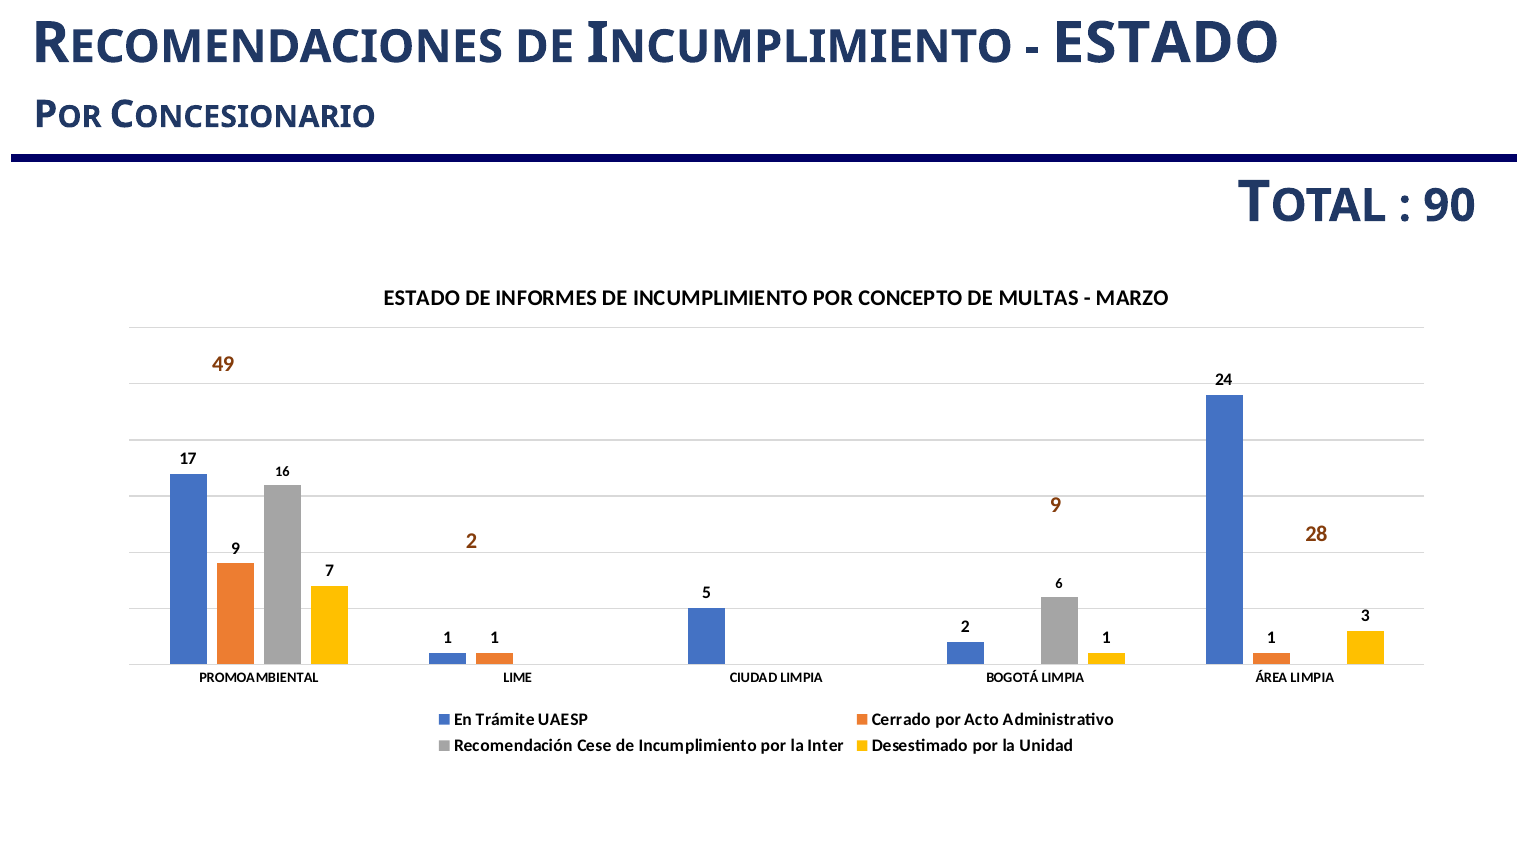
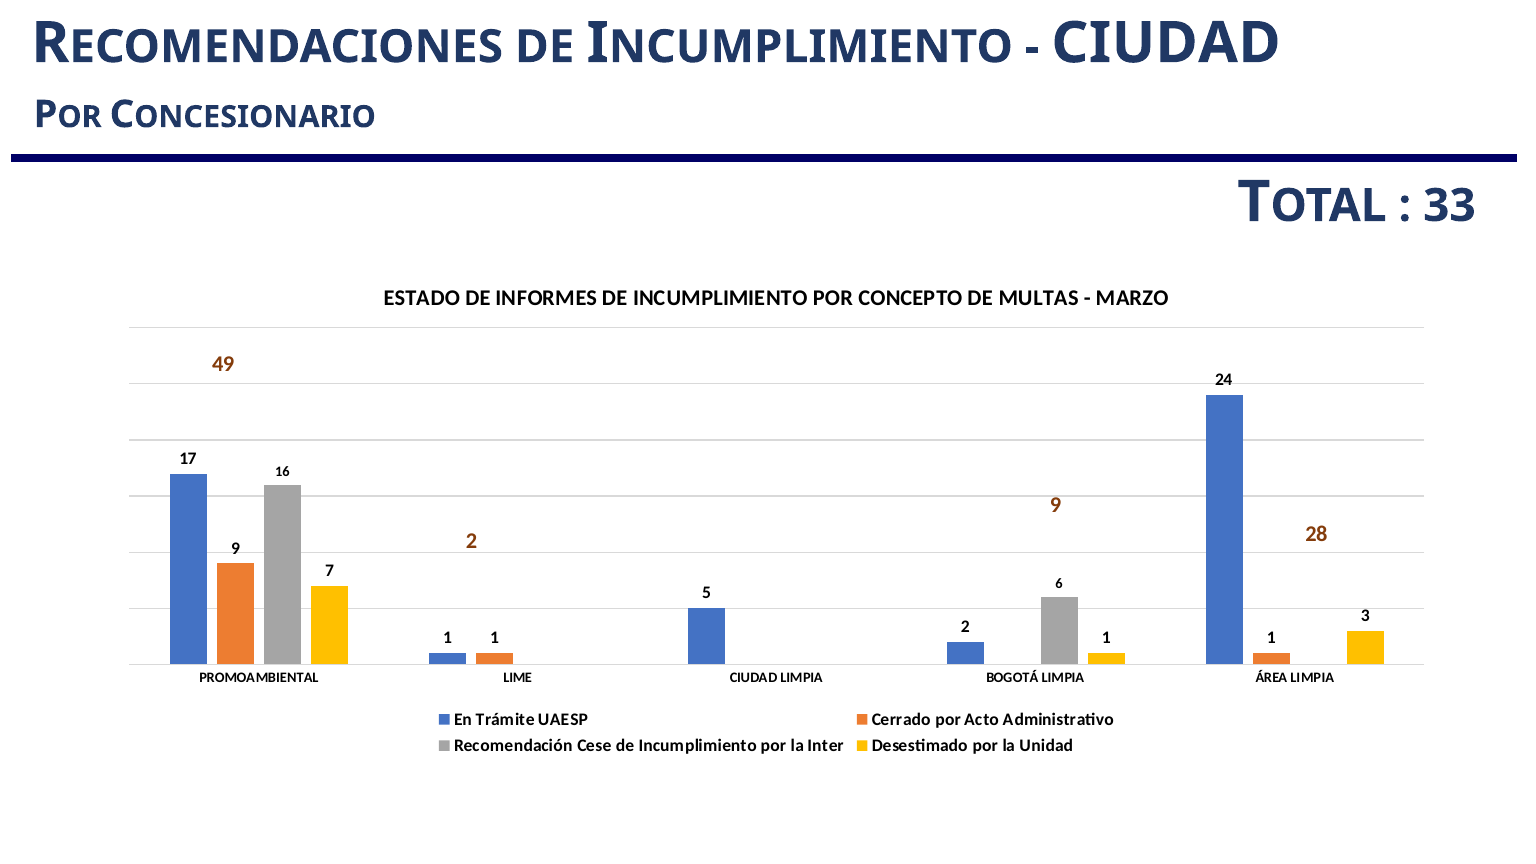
ESTADO: ESTADO -> CIUDAD (1166, 43)
90: 90 -> 33 (1449, 206)
